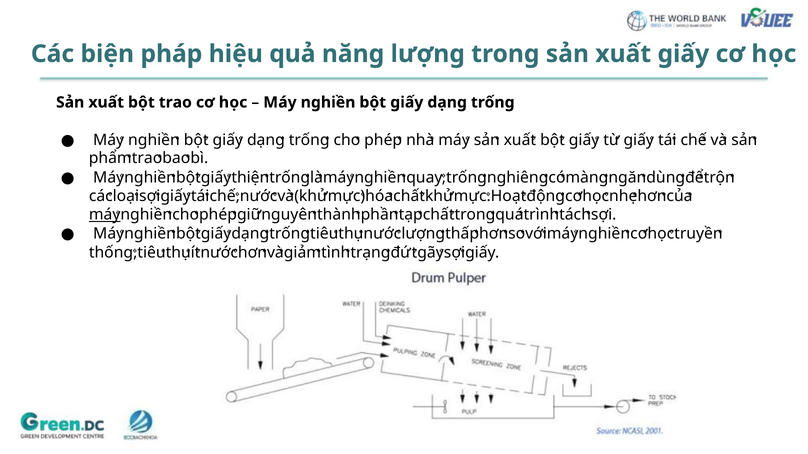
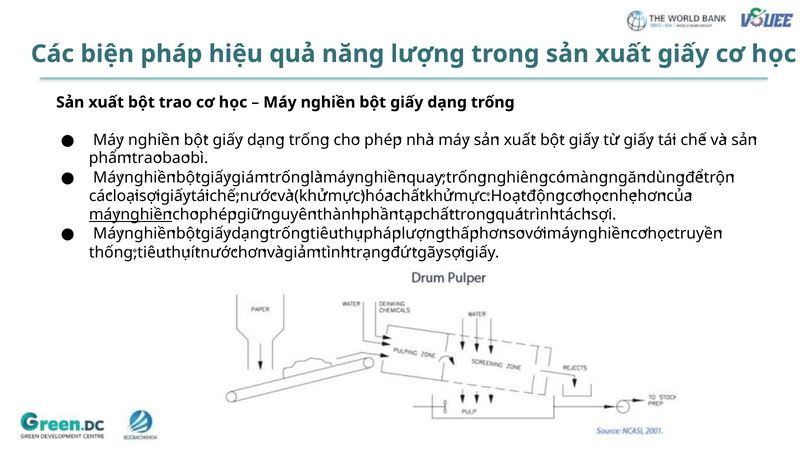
thiện: thiện -> giám (250, 178)
nghiền underline: none -> present (146, 215)
nước: nước -> pháp (382, 234)
